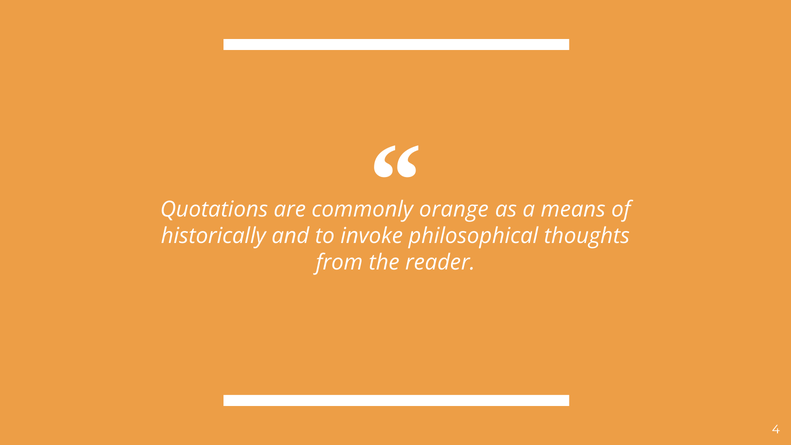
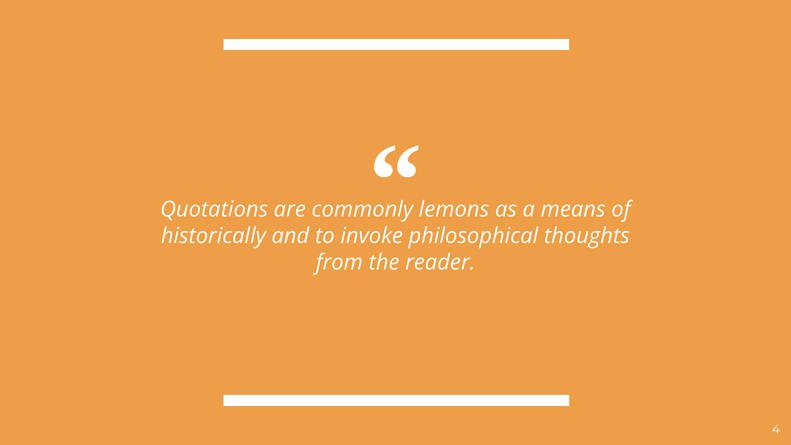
orange: orange -> lemons (454, 210)
